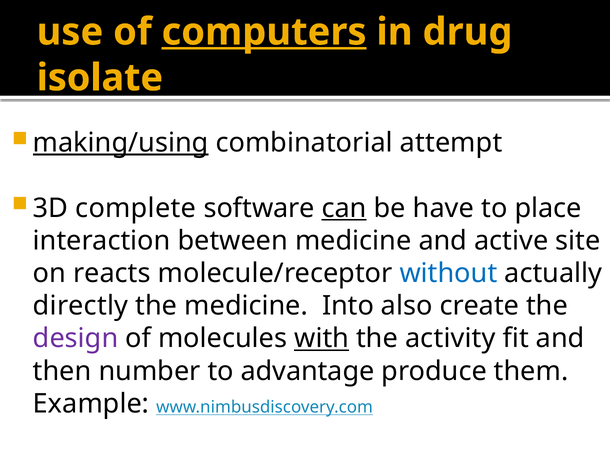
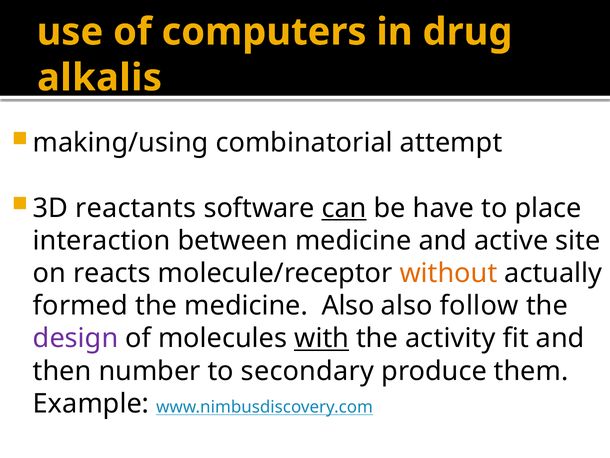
computers underline: present -> none (264, 32)
isolate: isolate -> alkalis (100, 78)
making/using underline: present -> none (121, 143)
complete: complete -> reactants (136, 208)
without colour: blue -> orange (448, 273)
directly: directly -> formed (81, 306)
medicine Into: Into -> Also (348, 306)
create: create -> follow (479, 306)
advantage: advantage -> secondary (307, 371)
